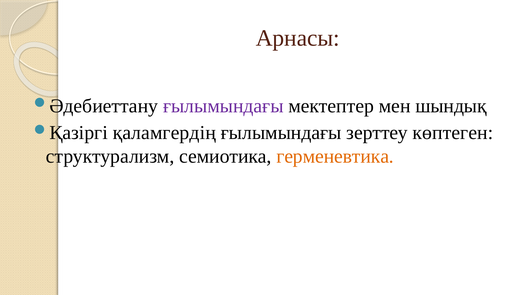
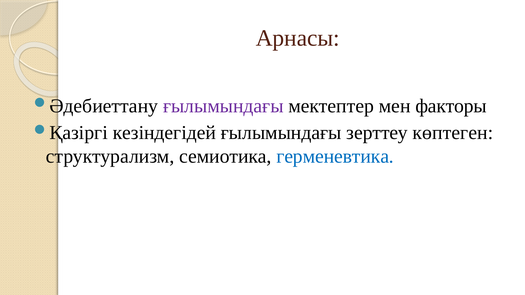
шындық: шындық -> факторы (451, 106)
қаламгердің: қаламгердің -> кезіндегідей (164, 133)
герменевтика colour: orange -> blue (335, 157)
